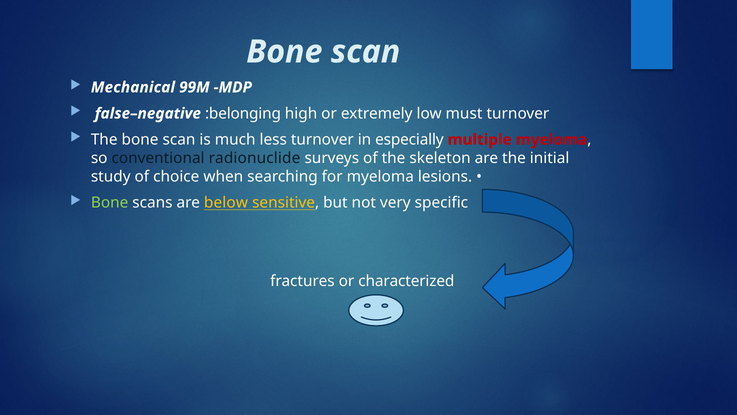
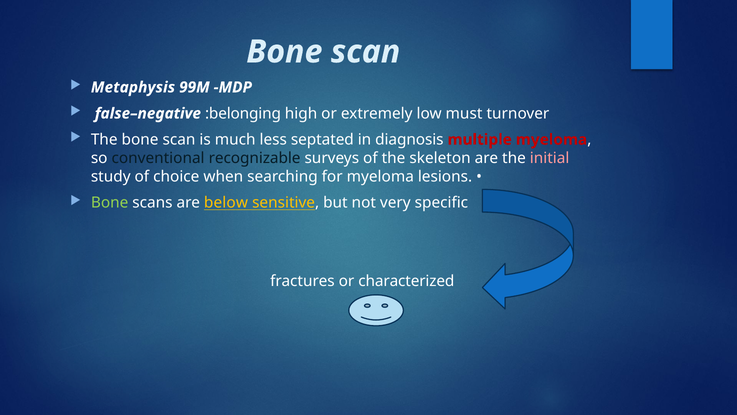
Mechanical: Mechanical -> Metaphysis (133, 87)
less turnover: turnover -> septated (322, 140)
especially: especially -> diagnosis (409, 140)
radionuclide: radionuclide -> recognizable (255, 158)
initial colour: white -> pink (550, 158)
